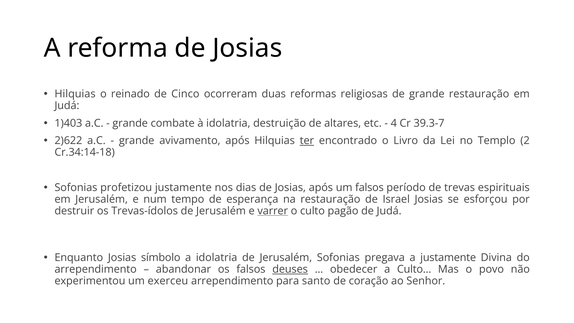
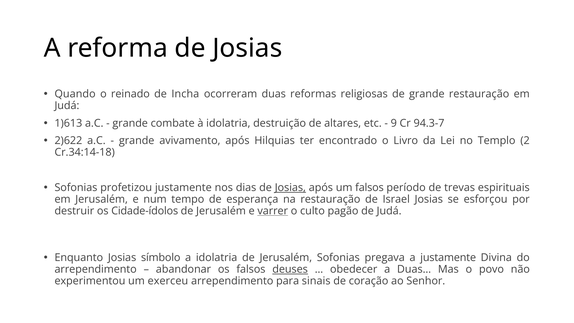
Hilquias: Hilquias -> Quando (75, 94)
Cinco: Cinco -> Incha (185, 94)
1)403: 1)403 -> 1)613 (68, 123)
4: 4 -> 9 (394, 123)
39.3-7: 39.3-7 -> 94.3-7 (429, 123)
ter underline: present -> none (307, 141)
Josias underline: none -> present (290, 188)
Trevas-ídolos: Trevas-ídolos -> Cidade-ídolos (145, 211)
Culto…: Culto… -> Duas… (414, 269)
santo: santo -> sinais (316, 281)
